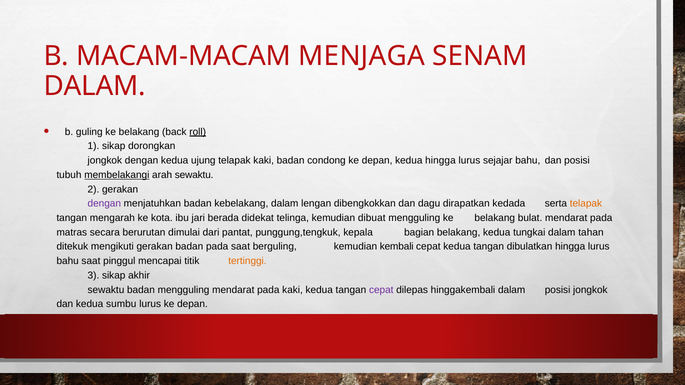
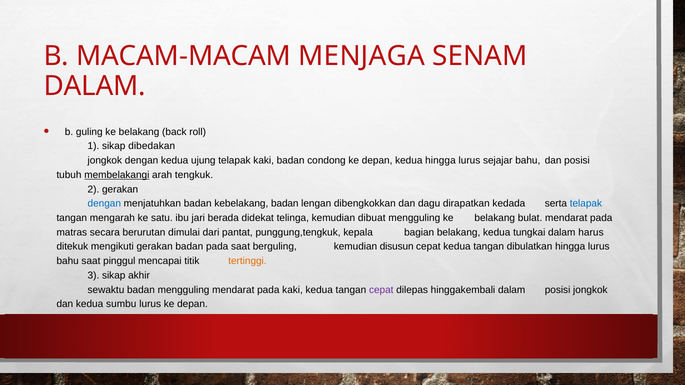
roll underline: present -> none (198, 132)
dorongkan: dorongkan -> dibedakan (152, 146)
arah sewaktu: sewaktu -> tengkuk (194, 175)
dengan colour: purple -> blue (104, 204)
kebelakang dalam: dalam -> badan (285, 204)
telapak colour: orange -> blue (586, 204)
kota: kota -> satu (162, 218)
tahan: tahan -> harus (591, 232)
kembali: kembali -> disusun (397, 247)
